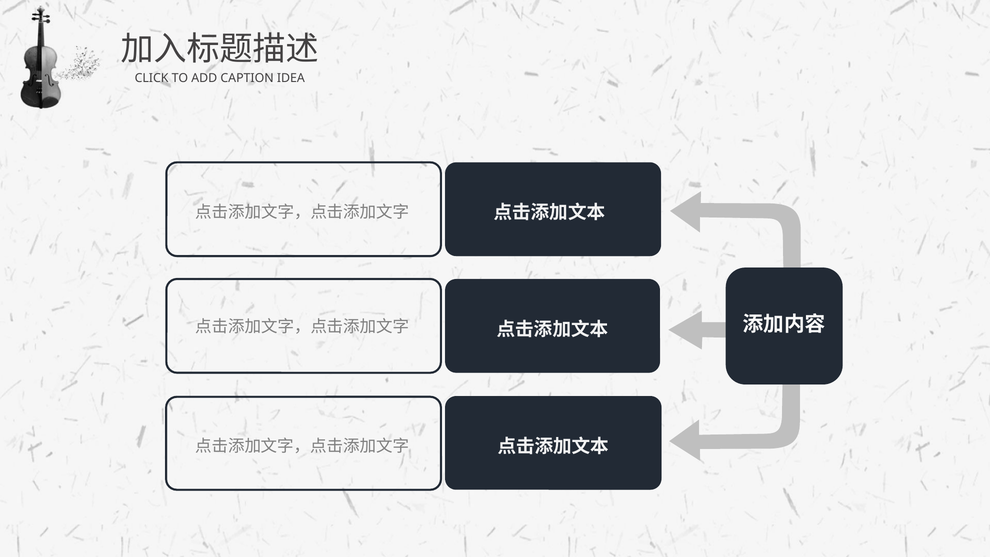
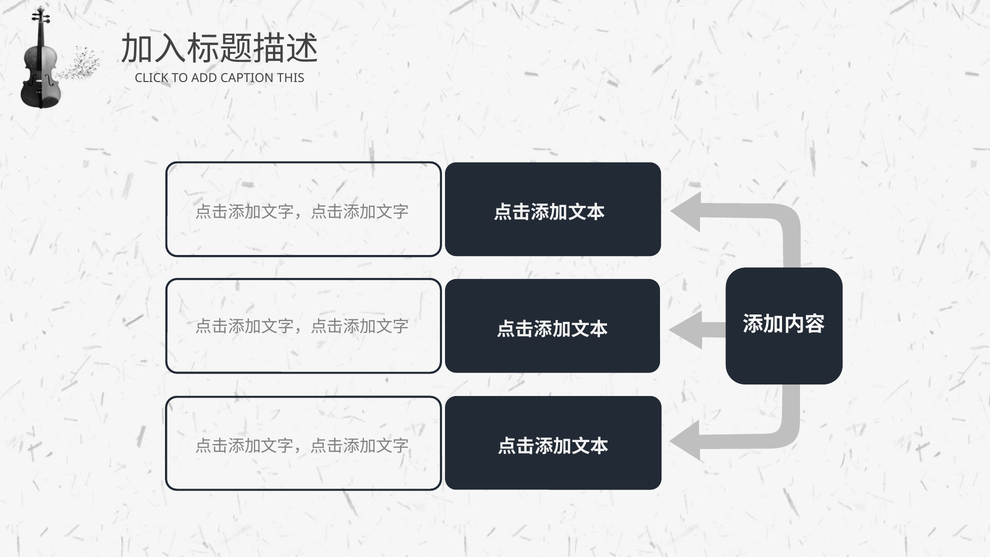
IDEA: IDEA -> THIS (291, 78)
